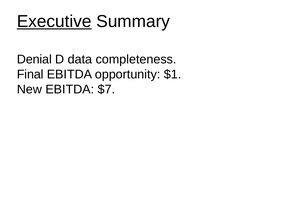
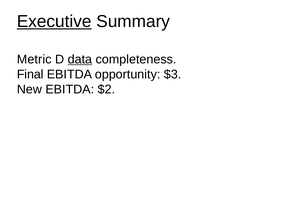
Denial: Denial -> Metric (34, 59)
data underline: none -> present (80, 59)
$1: $1 -> $3 (173, 74)
$7: $7 -> $2 (106, 89)
